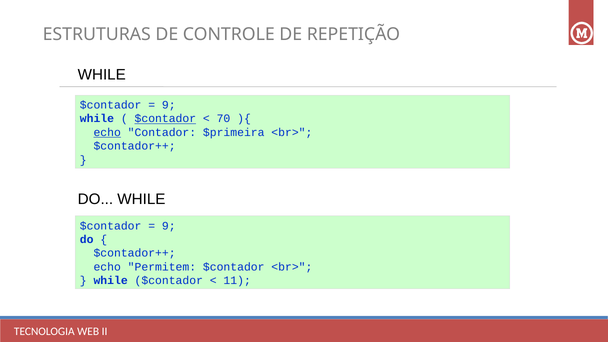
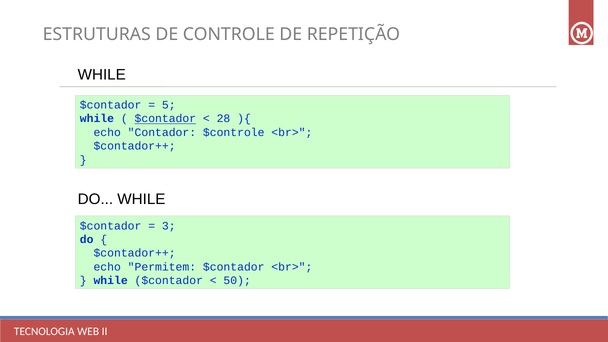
9: 9 -> 5 (169, 105)
70: 70 -> 28 (223, 119)
echo underline: present -> none (107, 132)
$primeira: $primeira -> $controle (234, 132)
9: 9 -> 3 (169, 226)
11: 11 -> 50 (237, 281)
